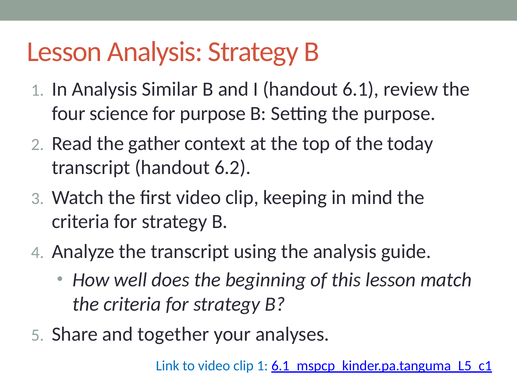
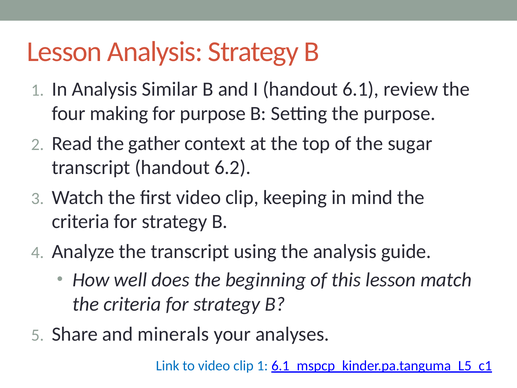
science: science -> making (119, 113)
today: today -> sugar (410, 143)
together: together -> minerals (173, 334)
